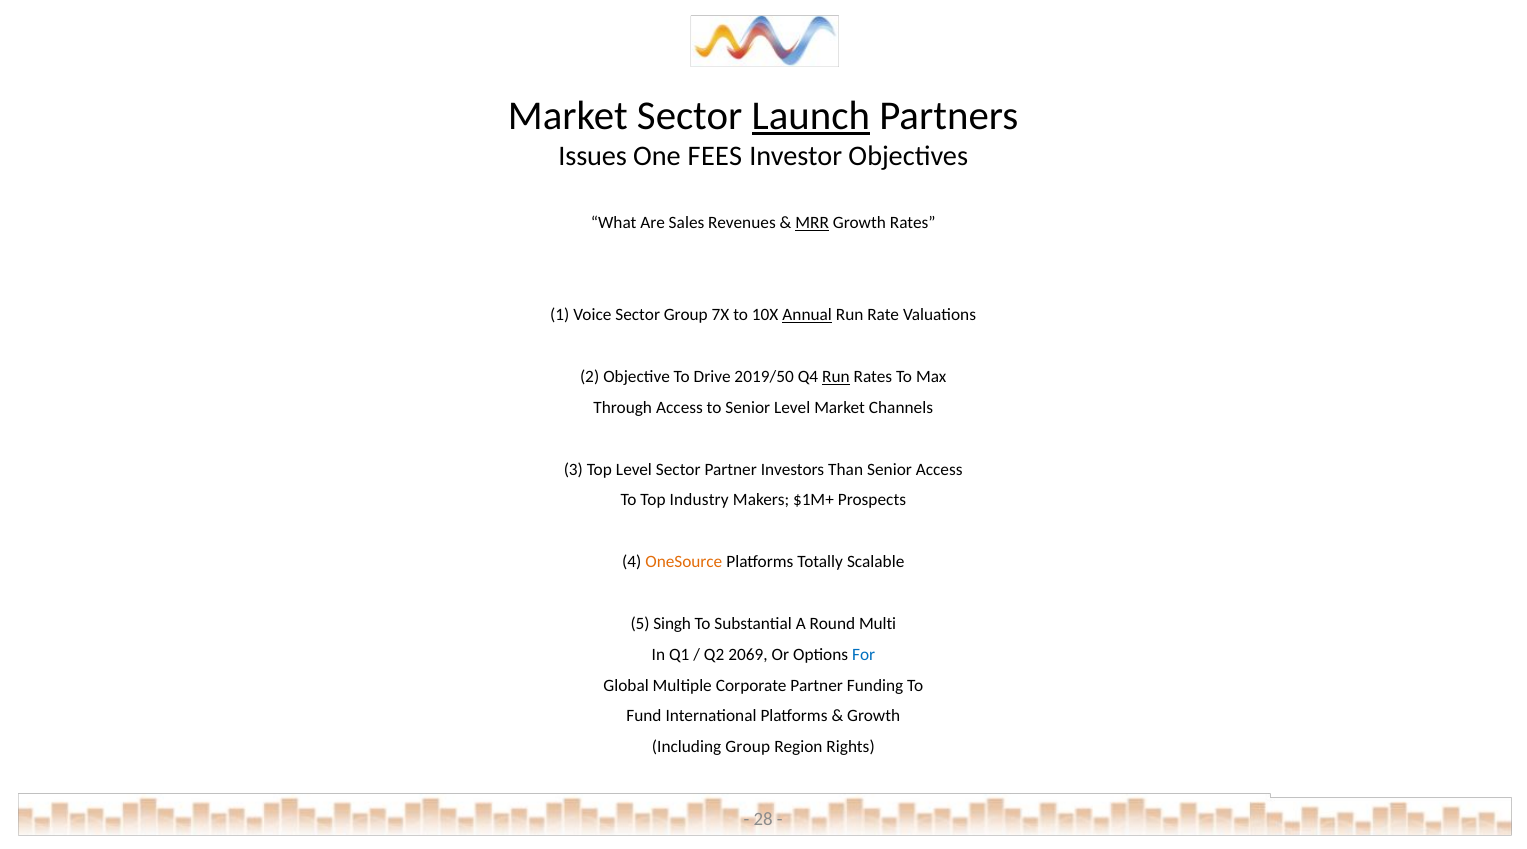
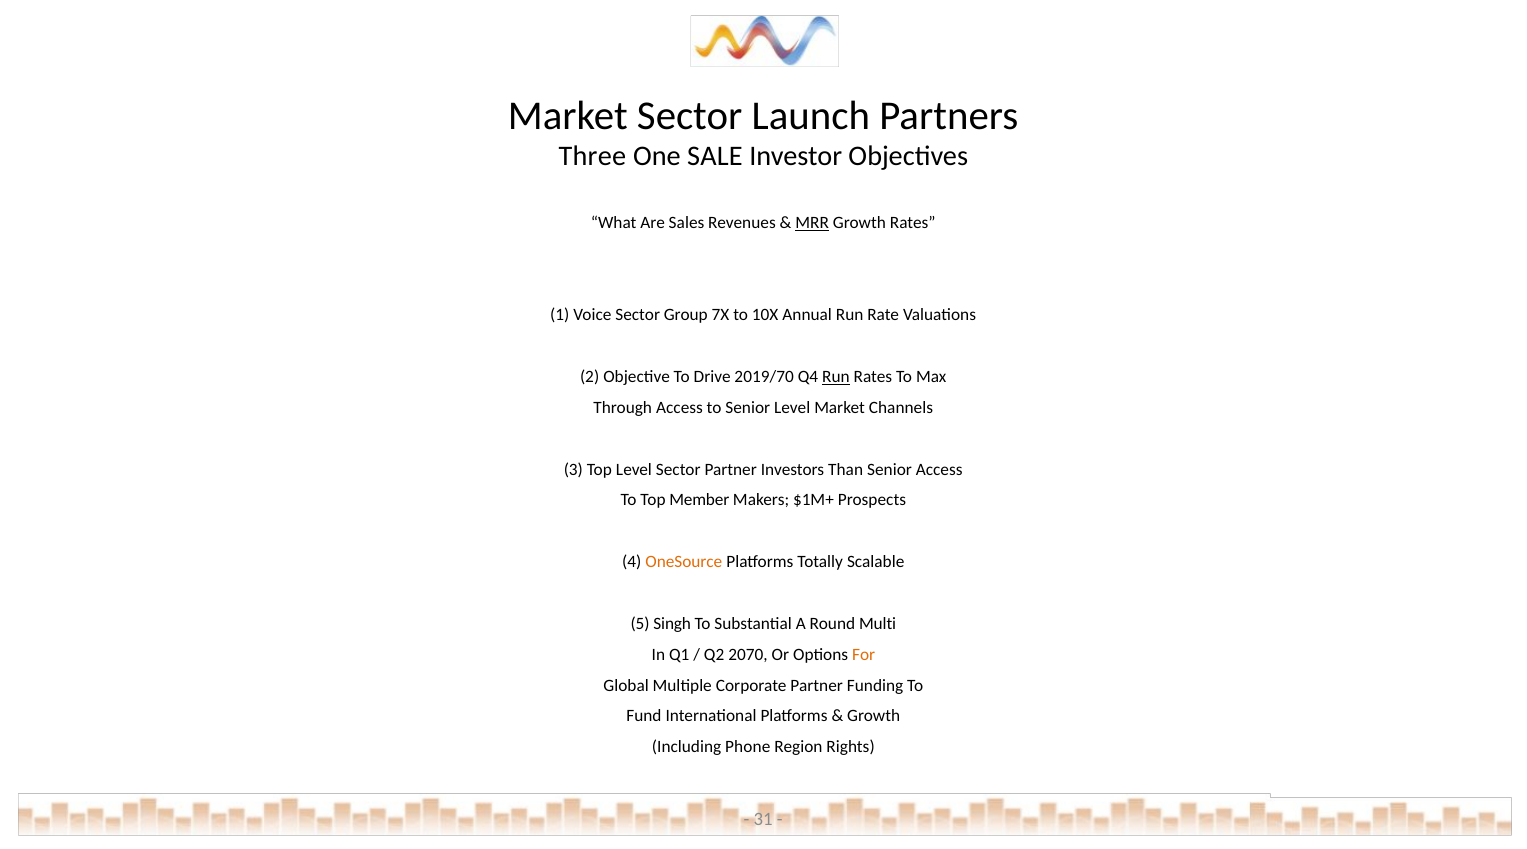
Launch underline: present -> none (811, 116)
Issues: Issues -> Three (592, 157)
FEES: FEES -> SALE (715, 157)
Annual underline: present -> none (807, 315)
2019/50: 2019/50 -> 2019/70 (764, 377)
Industry: Industry -> Member (699, 500)
2069: 2069 -> 2070 (748, 654)
For colour: blue -> orange (864, 654)
Including Group: Group -> Phone (748, 746)
28: 28 -> 31 (763, 819)
